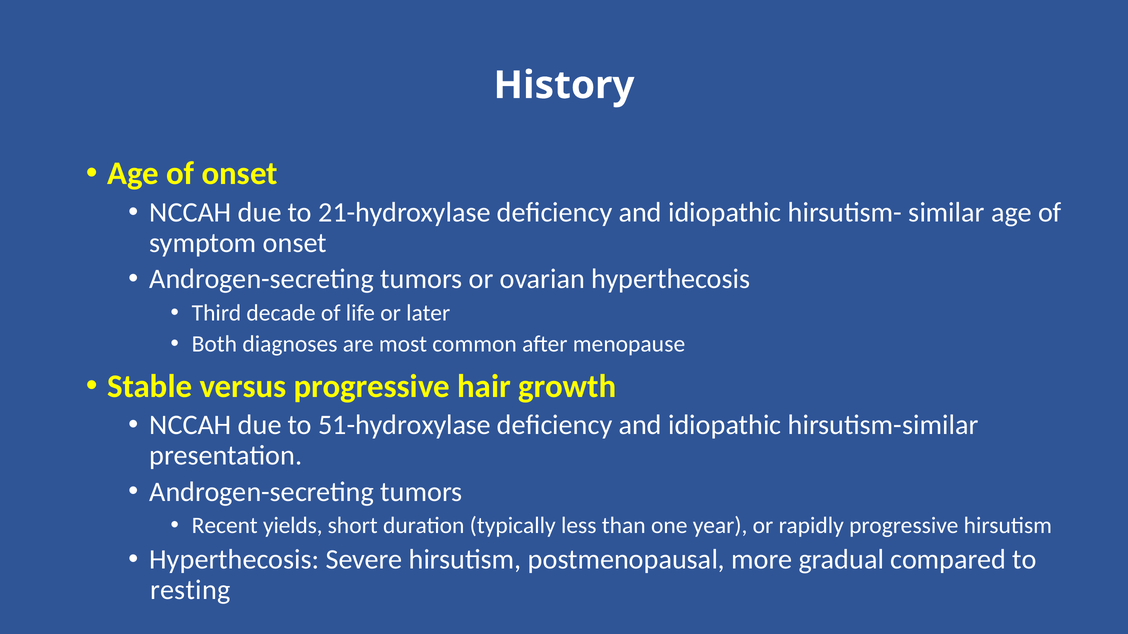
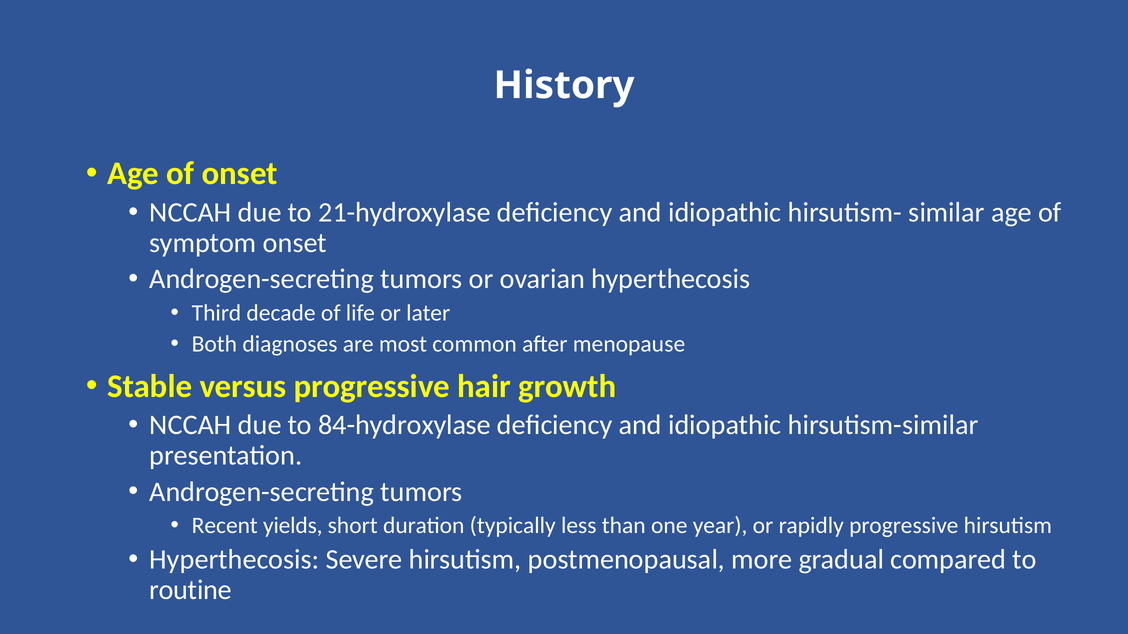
51-hydroxylase: 51-hydroxylase -> 84-hydroxylase (405, 425)
resting: resting -> routine (191, 590)
